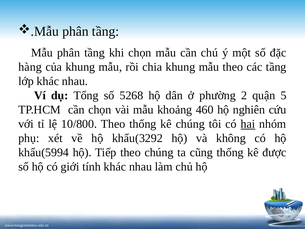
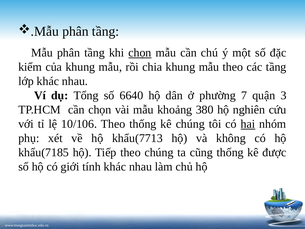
chọn underline: none -> present (140, 53)
hàng: hàng -> kiểm (30, 67)
5268: 5268 -> 6640 (131, 95)
2: 2 -> 7 (244, 95)
5: 5 -> 3 (283, 95)
460: 460 -> 380 (205, 110)
10/800: 10/800 -> 10/106 (79, 124)
khẩu(3292: khẩu(3292 -> khẩu(7713 (137, 138)
khẩu(5994: khẩu(5994 -> khẩu(7185 (44, 152)
